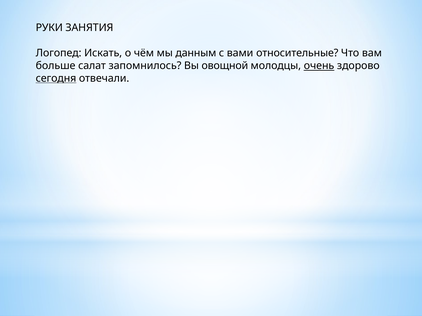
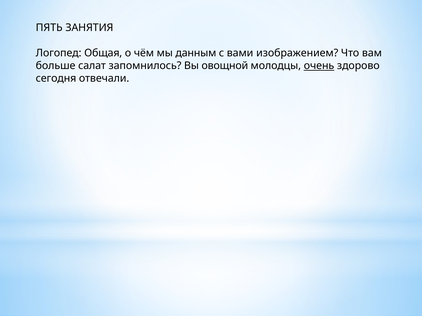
РУКИ: РУКИ -> ПЯТЬ (49, 28)
Искать: Искать -> Общая (103, 53)
относительные: относительные -> изображением (297, 53)
сегодня underline: present -> none (56, 78)
